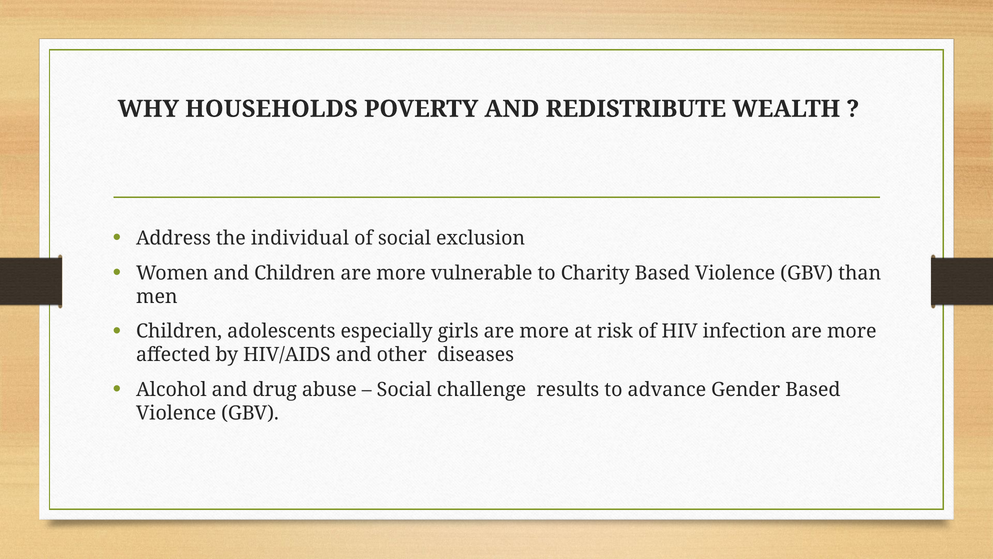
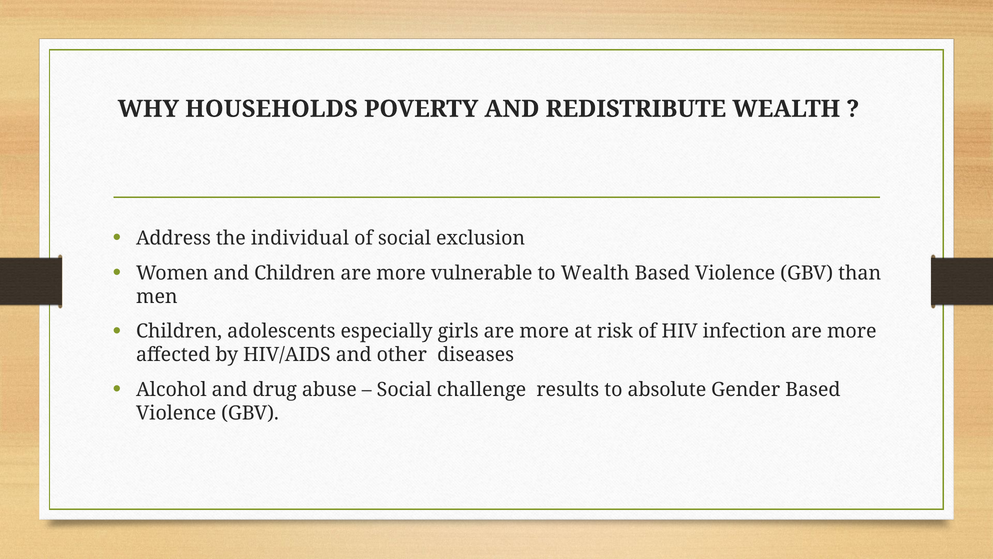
to Charity: Charity -> Wealth (595, 273)
advance: advance -> absolute (667, 389)
